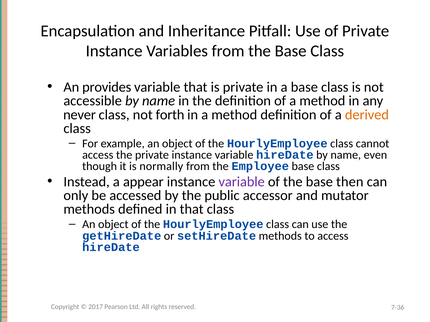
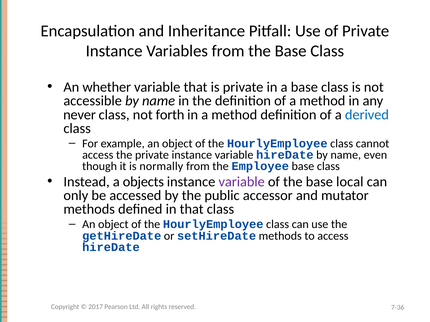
provides: provides -> whether (107, 87)
derived colour: orange -> blue (367, 115)
appear: appear -> objects (143, 182)
then: then -> local (350, 182)
